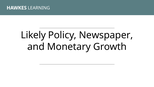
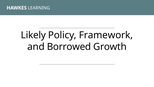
Newspaper: Newspaper -> Framework (106, 35)
Monetary: Monetary -> Borrowed (69, 46)
